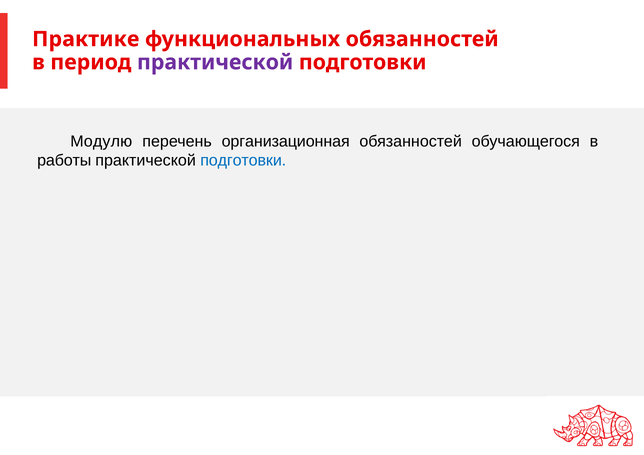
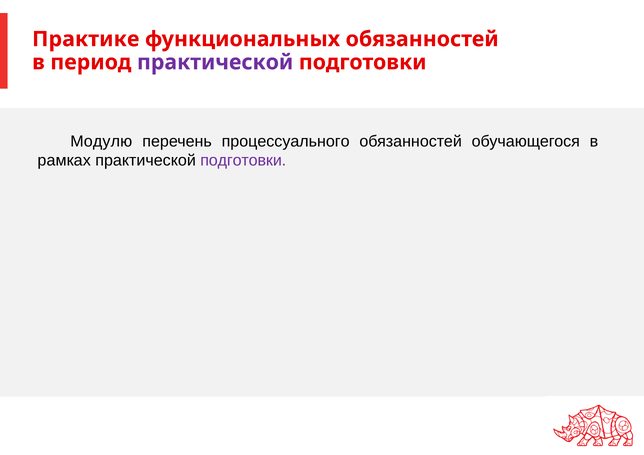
организационная: организационная -> процессуального (286, 141)
работы: работы -> рамках (64, 161)
подготовки colour: blue -> purple (243, 161)
